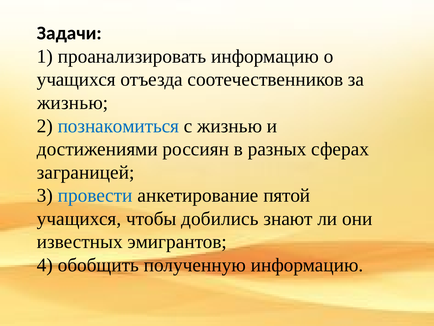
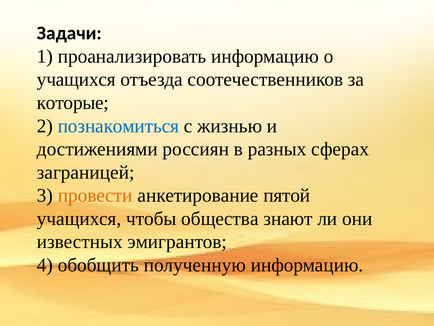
жизнью: жизнью -> которые (73, 103)
провести colour: blue -> orange (95, 195)
добились: добились -> общества (220, 218)
